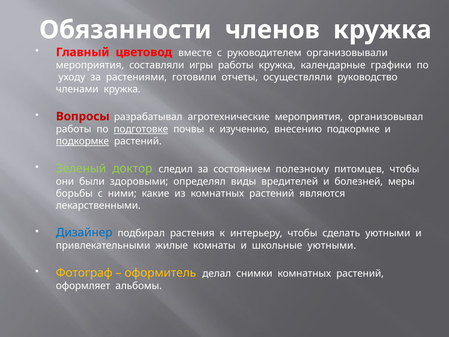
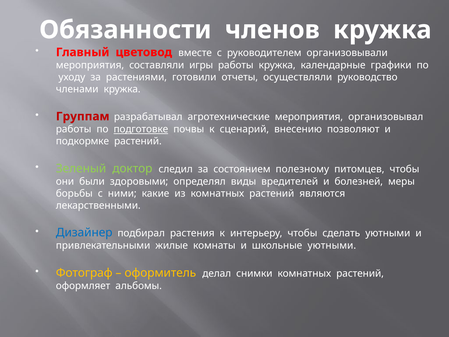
Вопросы: Вопросы -> Группам (83, 116)
изучению: изучению -> сценарий (244, 129)
внесению подкормке: подкормке -> позволяют (353, 129)
подкормке underline: present -> none (82, 141)
